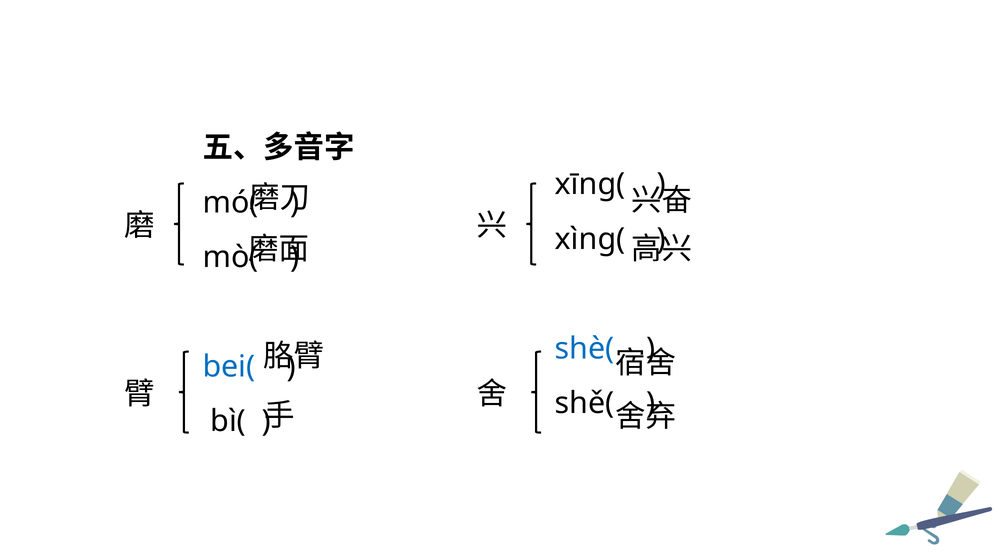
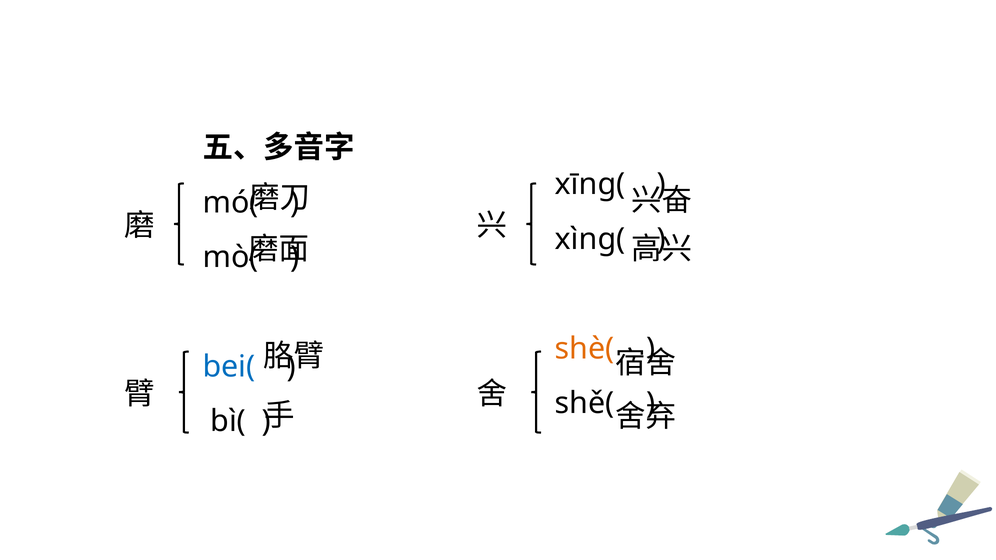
shè( colour: blue -> orange (585, 349)
